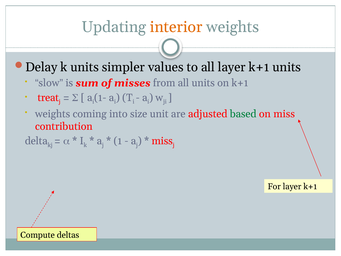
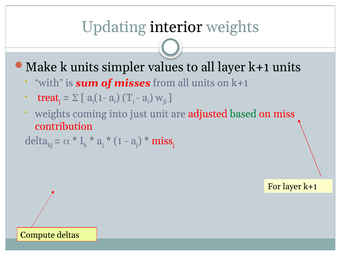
interior colour: orange -> black (176, 27)
Delay: Delay -> Make (41, 67)
slow: slow -> with (49, 83)
size: size -> just (139, 114)
